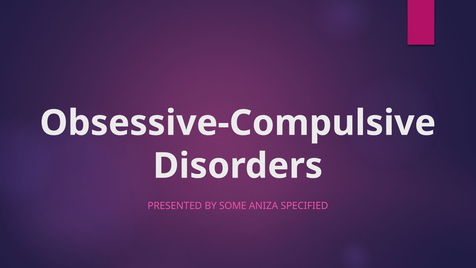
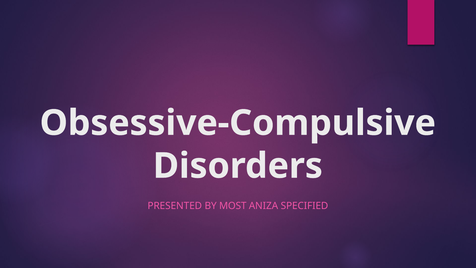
SOME: SOME -> MOST (233, 206)
